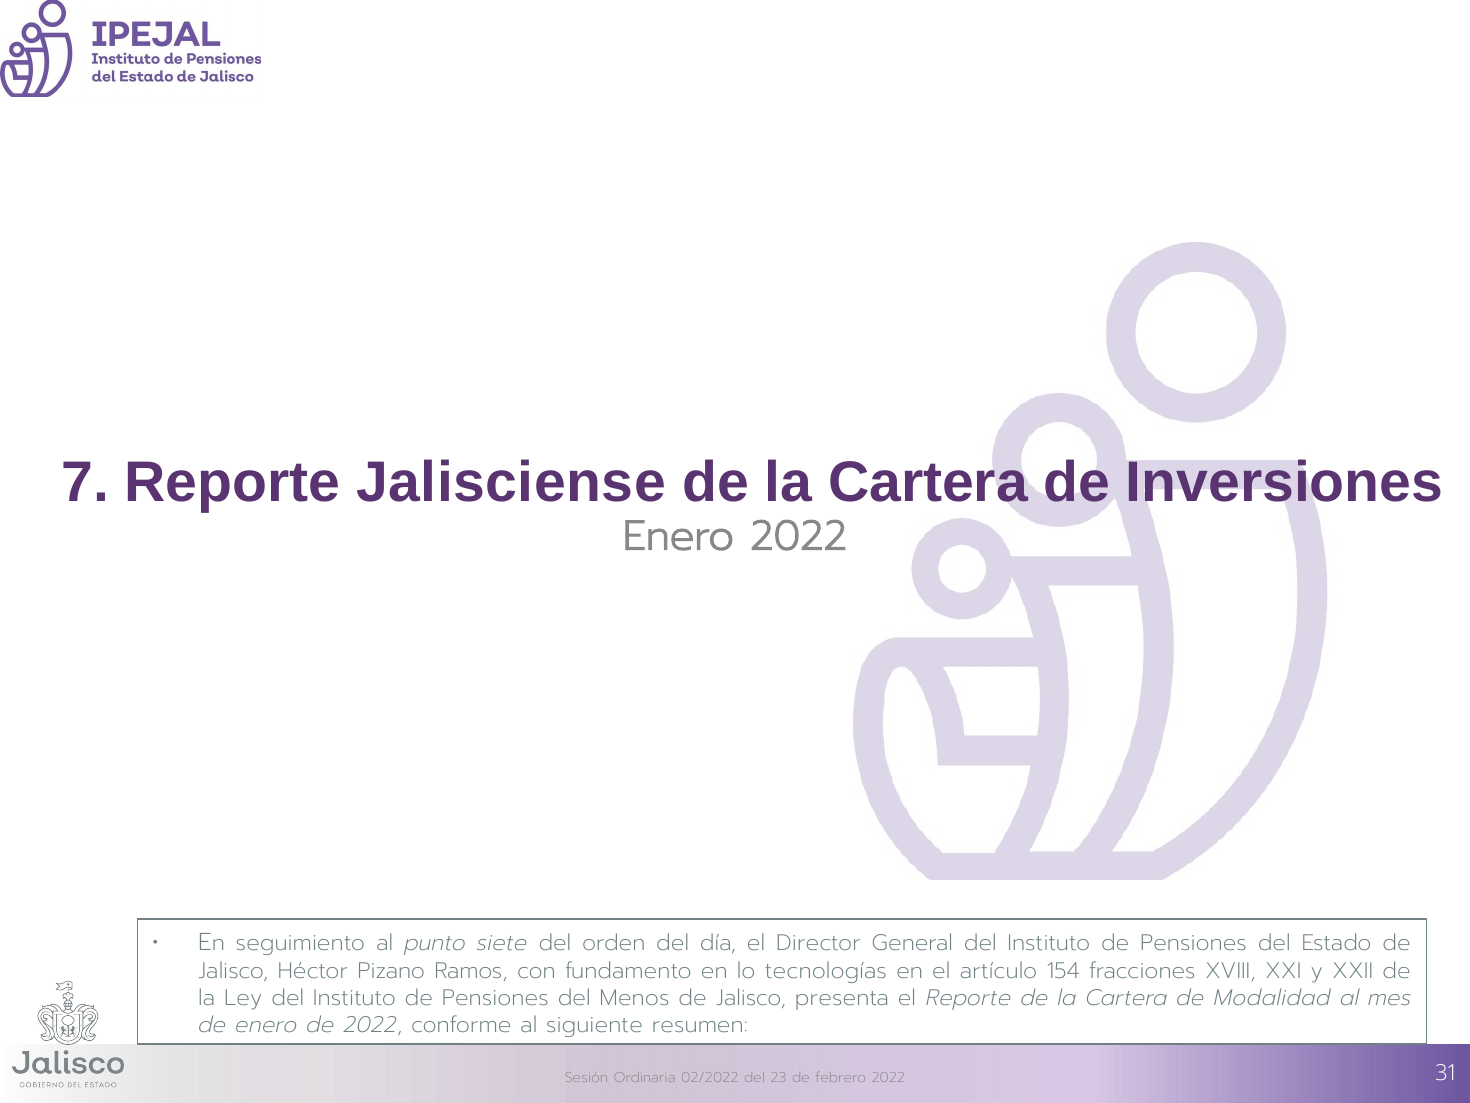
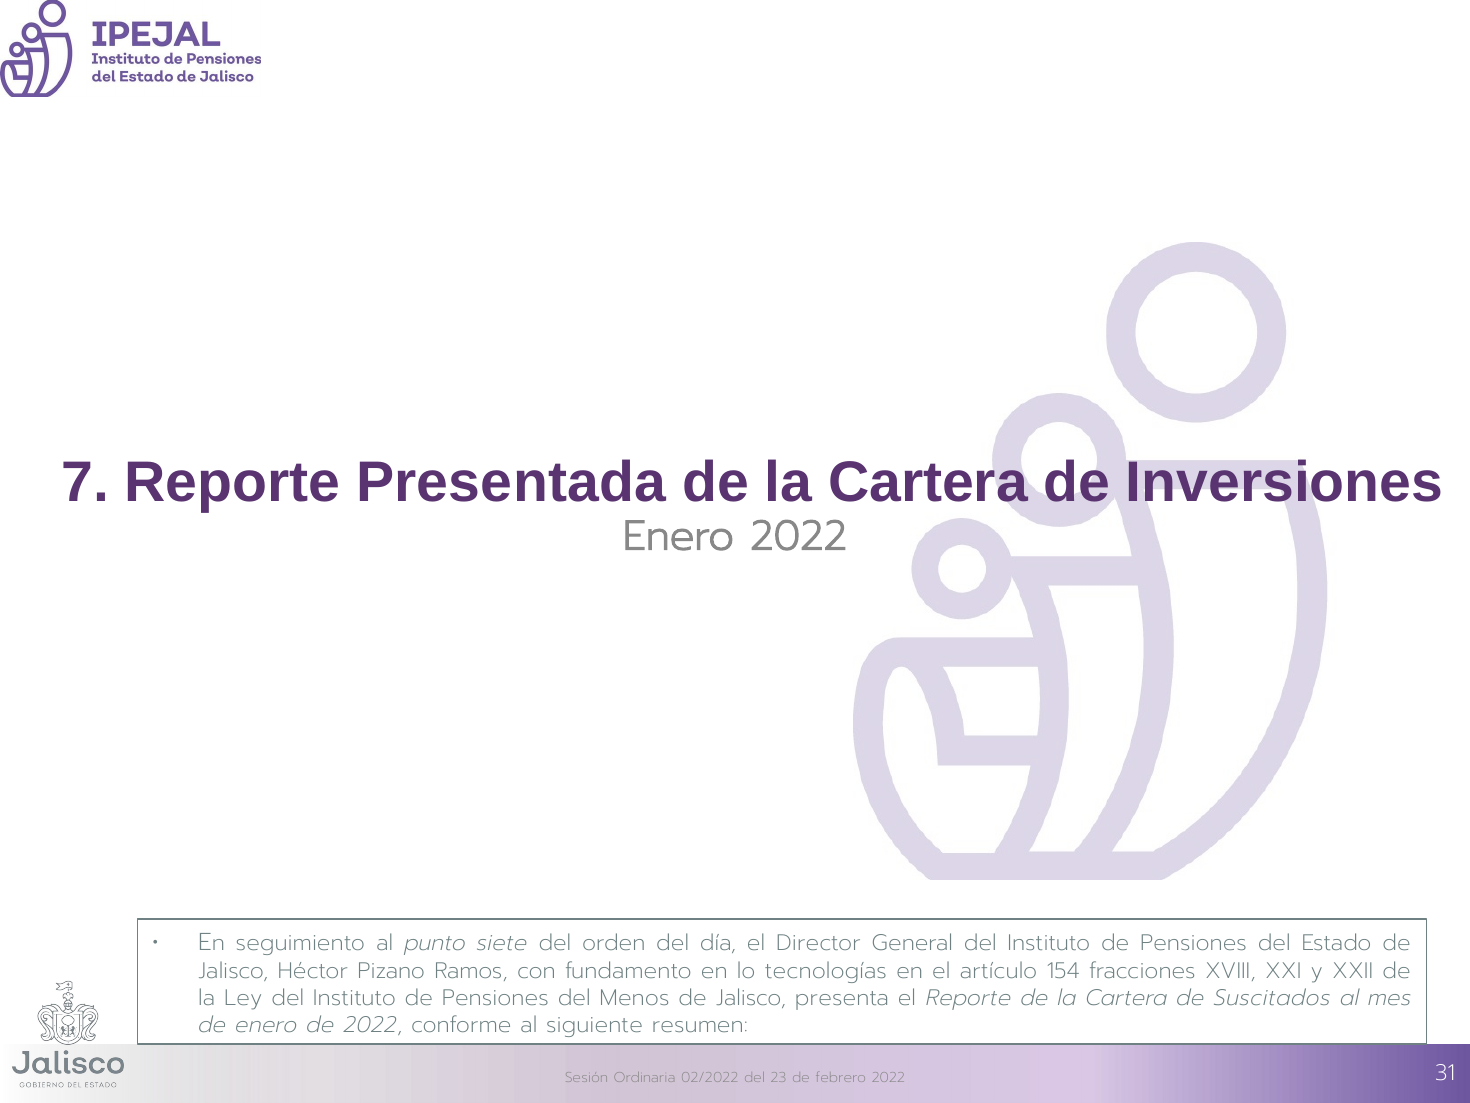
Jalisciense: Jalisciense -> Presentada (511, 483)
Modalidad: Modalidad -> Suscitados (1272, 997)
